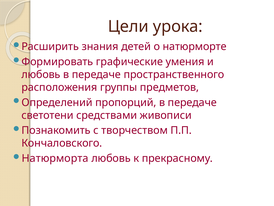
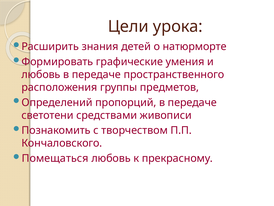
Натюрморта: Натюрморта -> Помещаться (55, 158)
